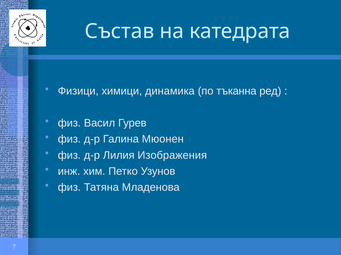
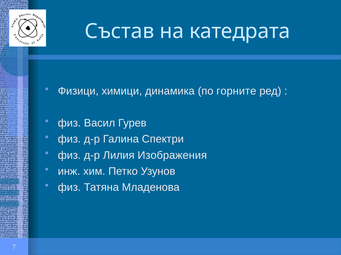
тъканна: тъканна -> горните (236, 91)
Мюонен: Мюонен -> Спектри (163, 140)
